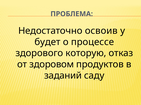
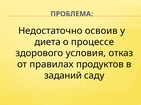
будет: будет -> диета (48, 42)
которую: которую -> условия (86, 54)
здоровом: здоровом -> правилах (52, 65)
